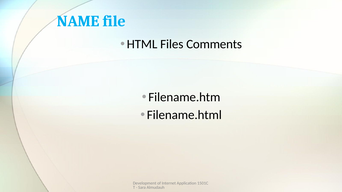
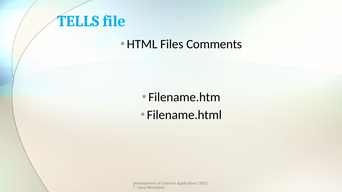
NAME: NAME -> TELLS (78, 21)
